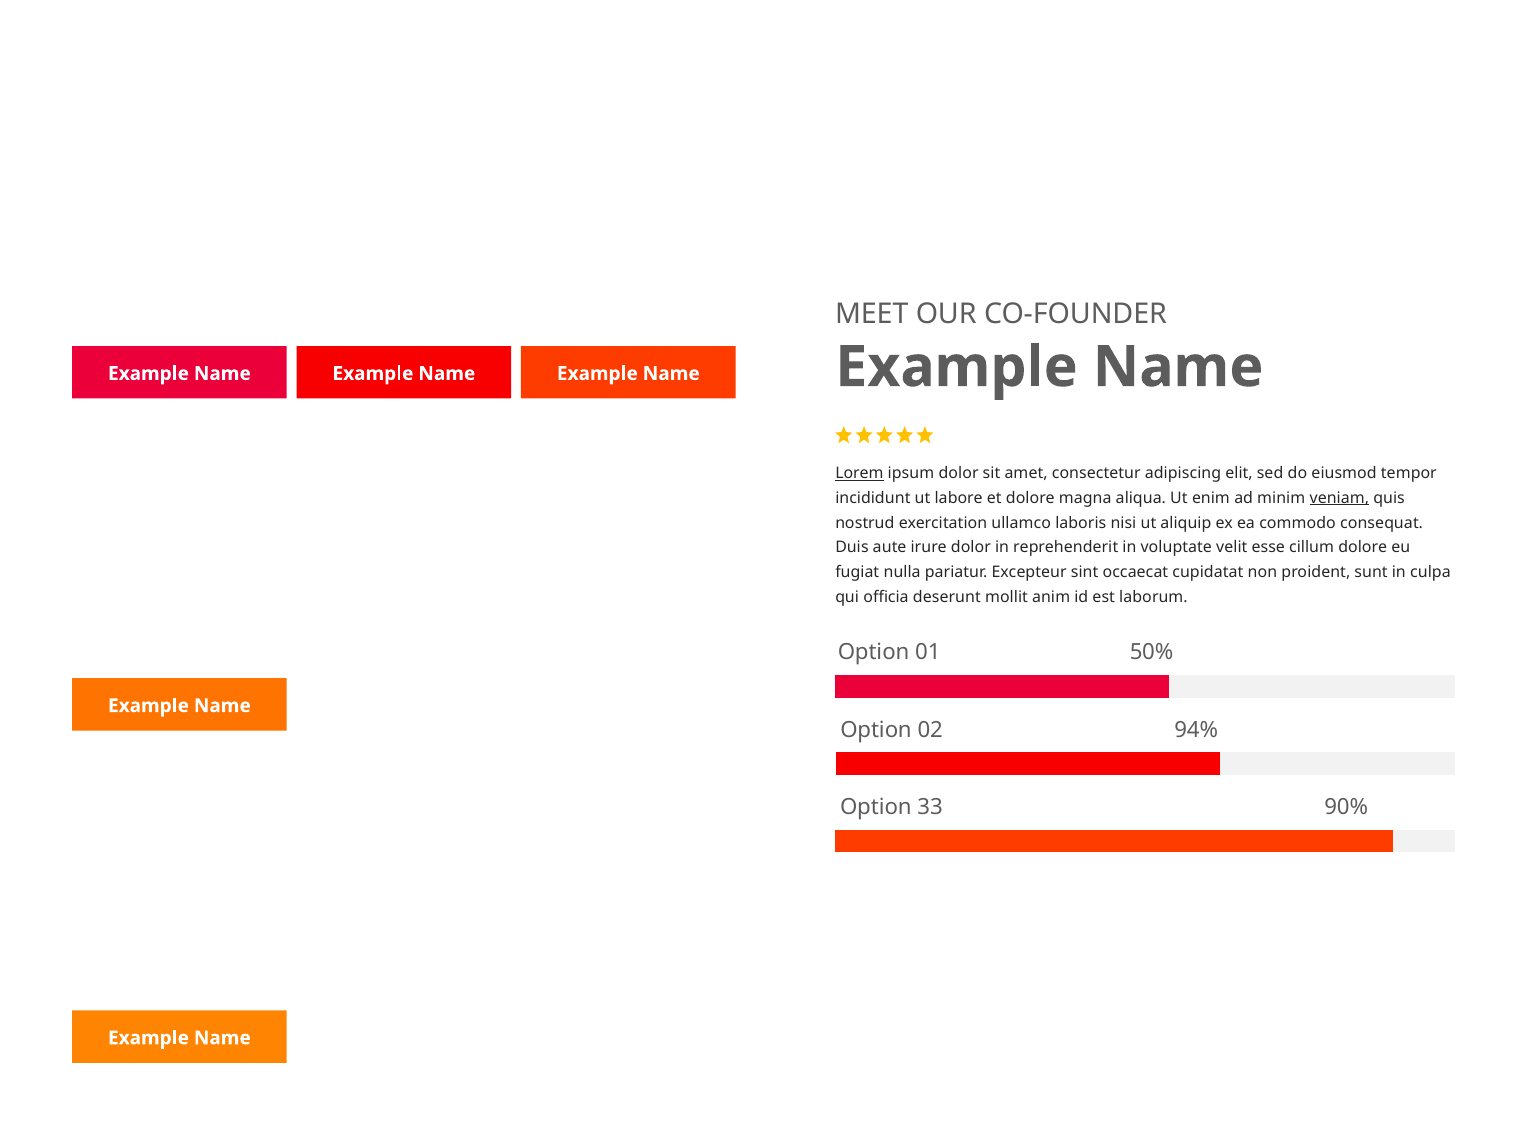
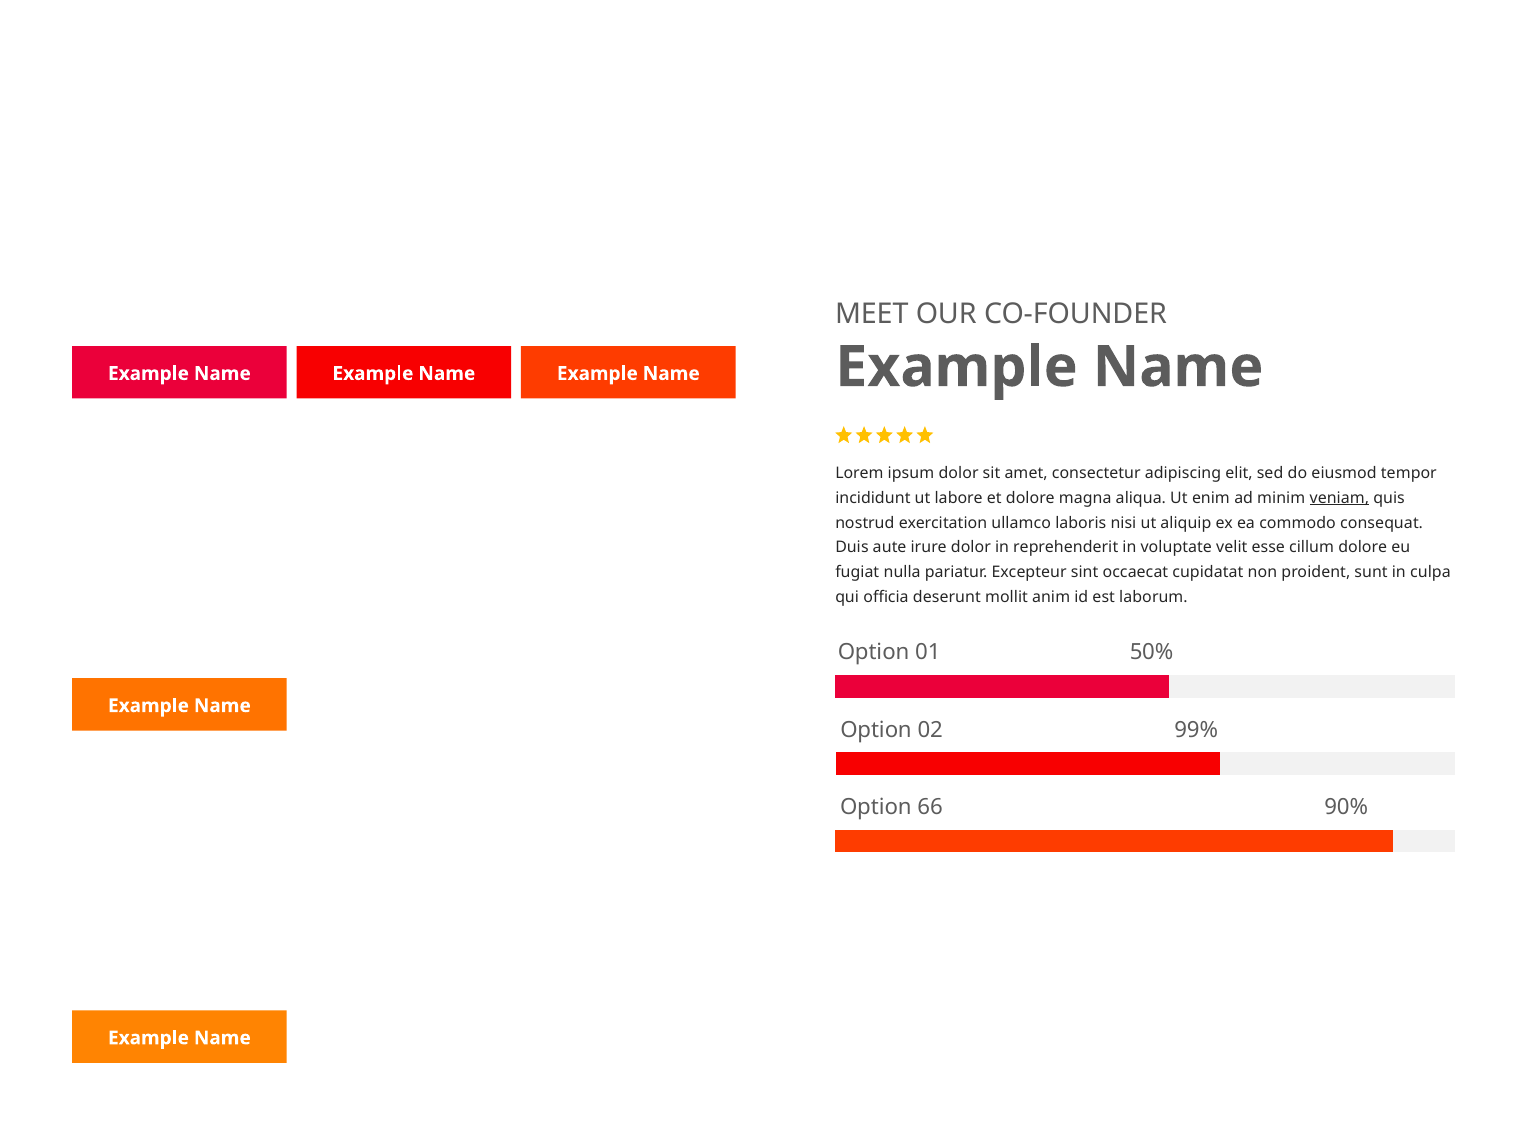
Lorem underline: present -> none (859, 473)
94%: 94% -> 99% (1196, 729)
33: 33 -> 66 (930, 806)
